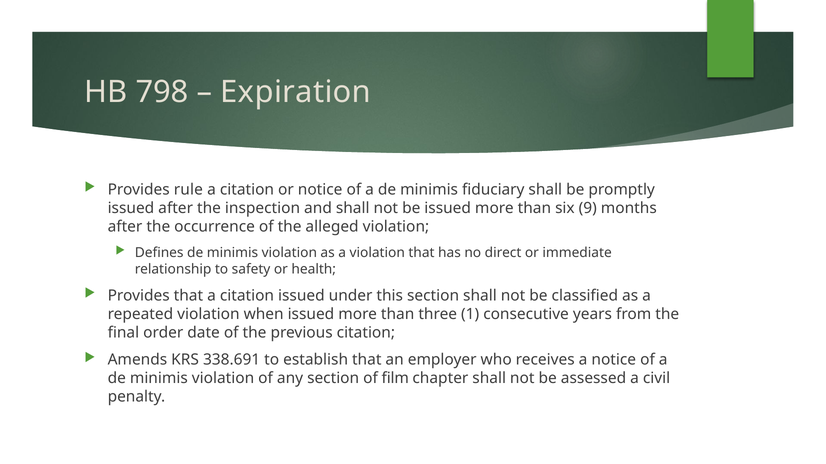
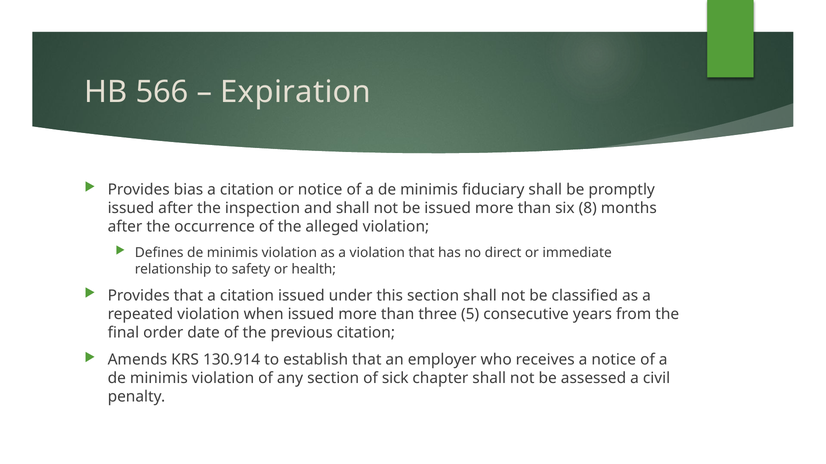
798: 798 -> 566 (162, 92)
rule: rule -> bias (188, 190)
9: 9 -> 8 (588, 208)
1: 1 -> 5 (470, 314)
338.691: 338.691 -> 130.914 (232, 360)
film: film -> sick (395, 379)
